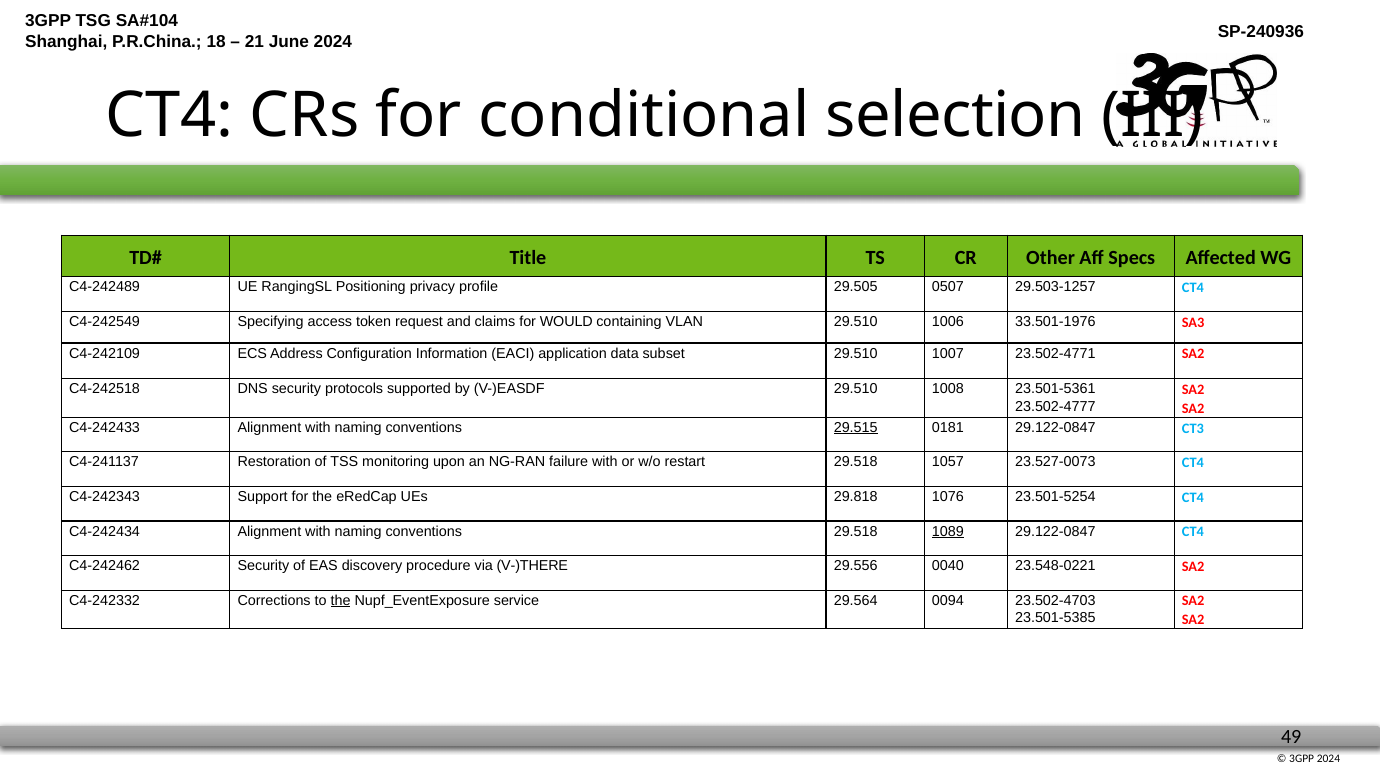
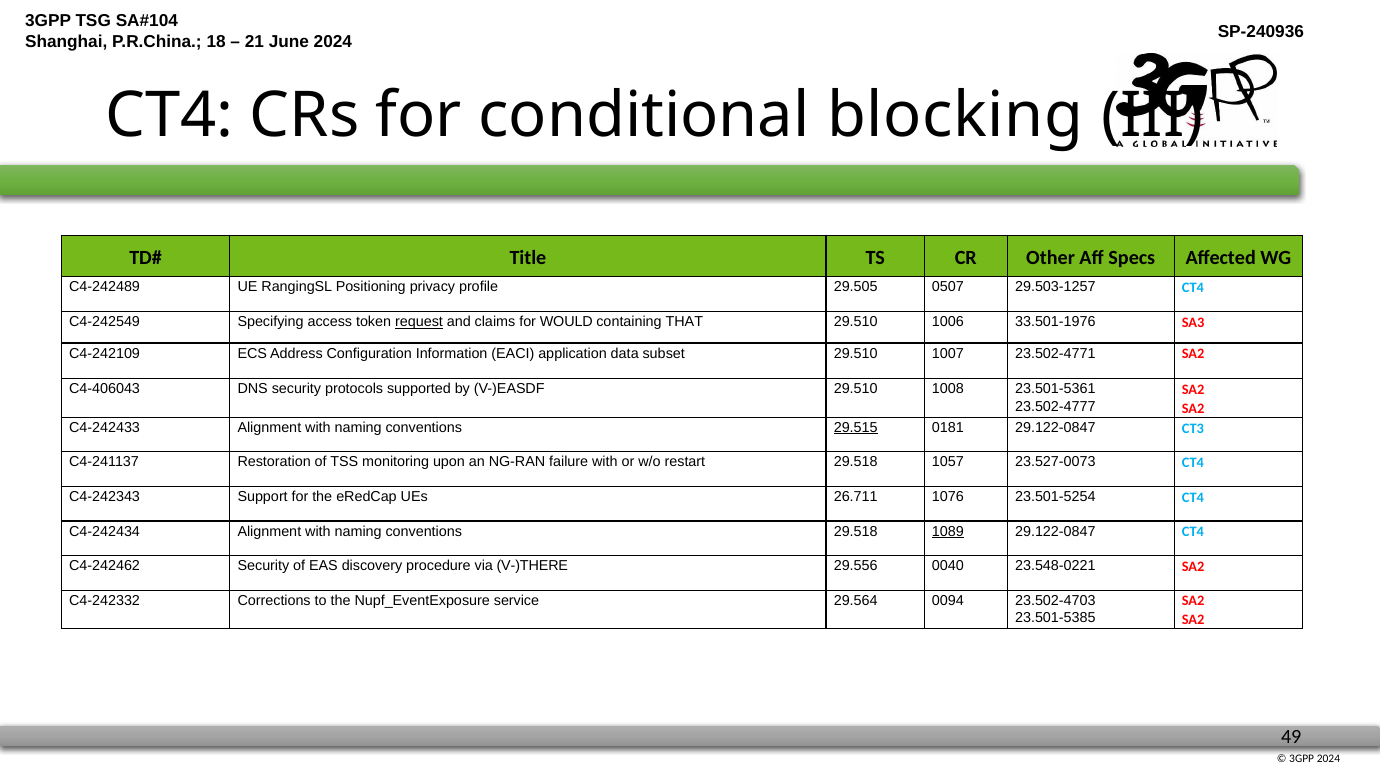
selection: selection -> blocking (955, 116)
request underline: none -> present (419, 322)
VLAN: VLAN -> THAT (684, 322)
C4-242518: C4-242518 -> C4-406043 (105, 389)
29.818: 29.818 -> 26.711 (856, 497)
the underline: present -> none (341, 601)
